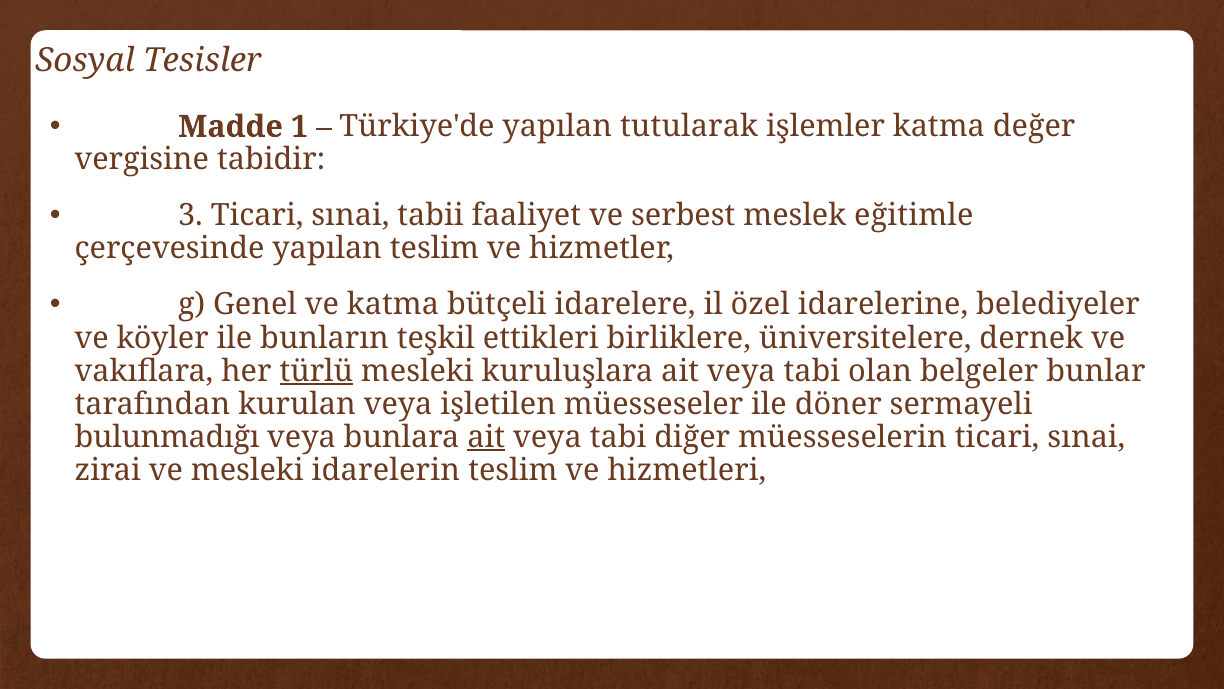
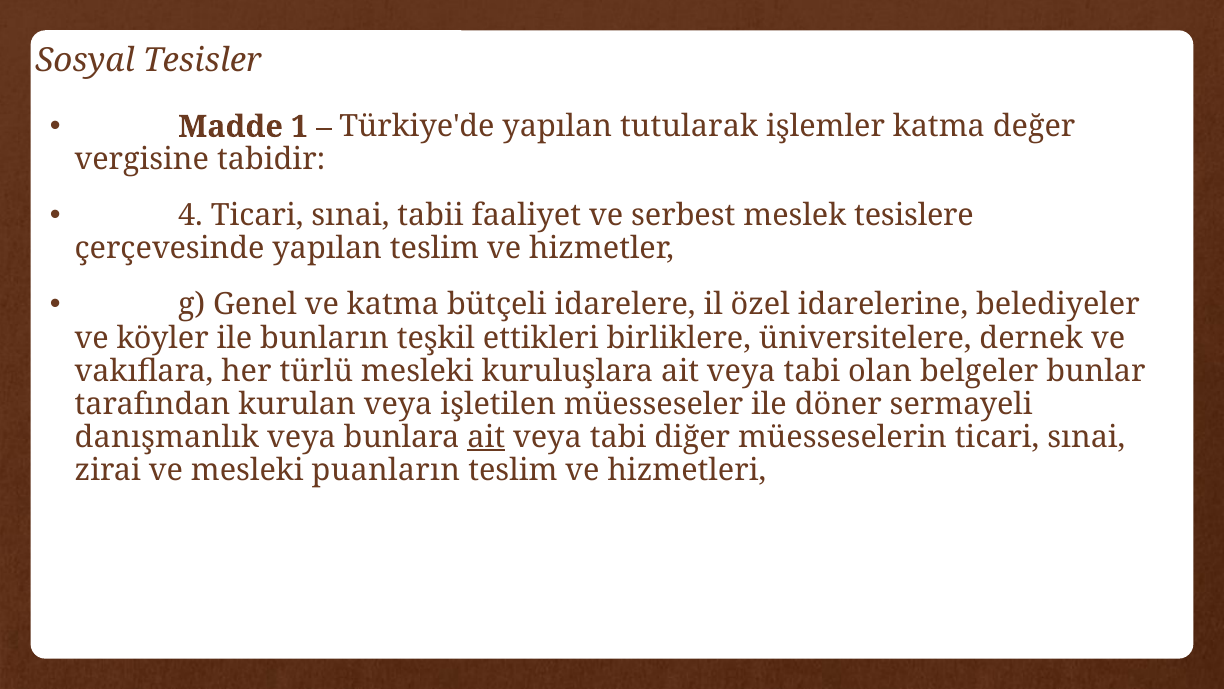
3: 3 -> 4 (191, 216)
eğitimle: eğitimle -> tesislere (914, 216)
türlü underline: present -> none (316, 371)
bulunmadığı: bulunmadığı -> danışmanlık (167, 437)
idarelerin: idarelerin -> puanların (386, 470)
